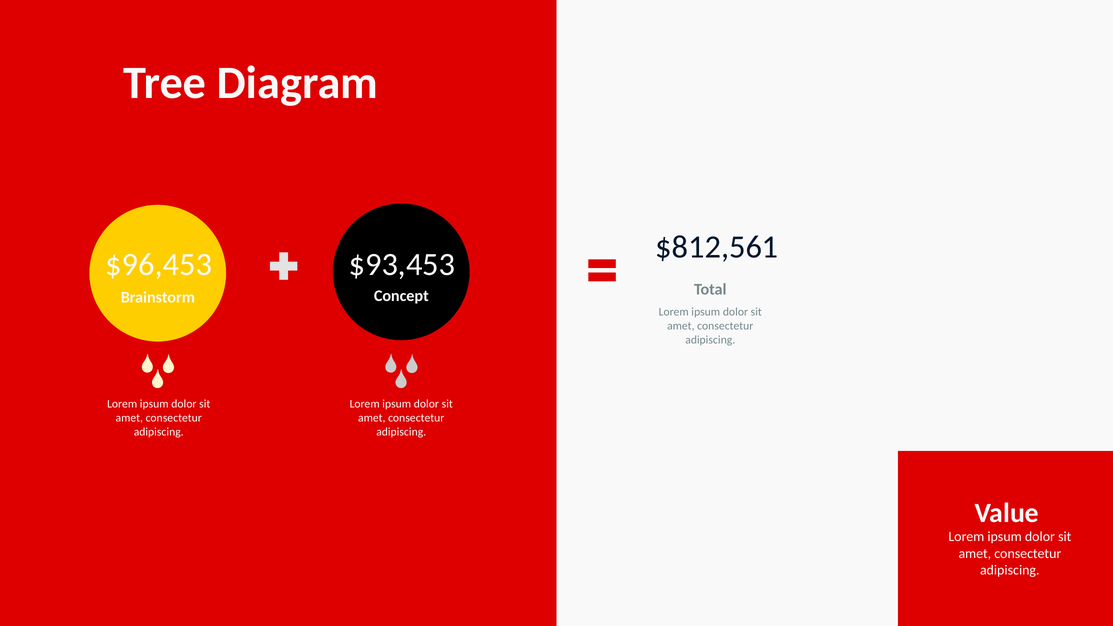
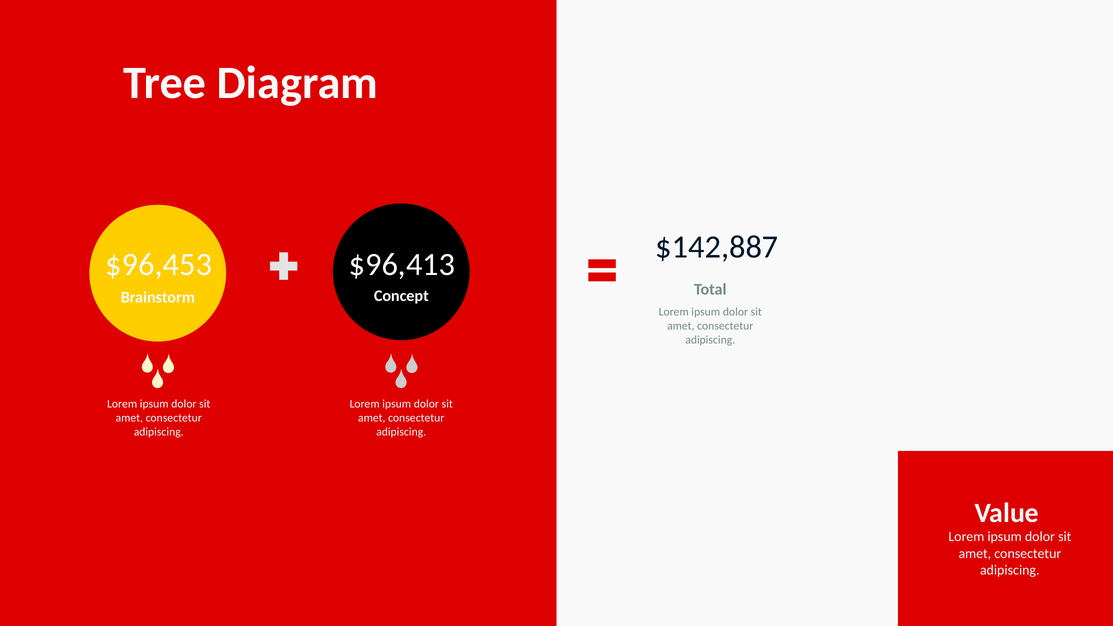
$812,561: $812,561 -> $142,887 (717, 247)
$93,453: $93,453 -> $96,413 (402, 264)
